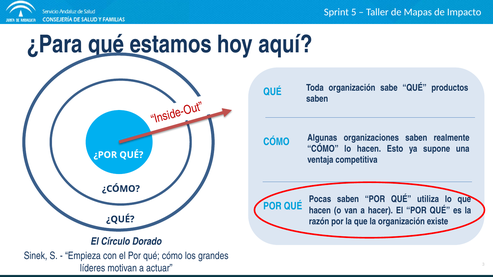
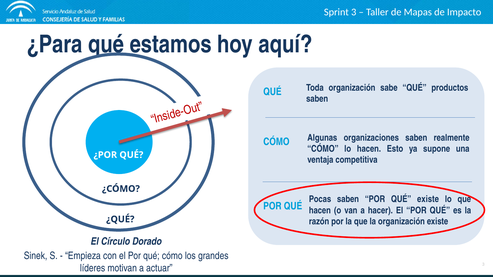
Sprint 5: 5 -> 3 (354, 12)
QUÉ utiliza: utiliza -> existe (428, 199)
